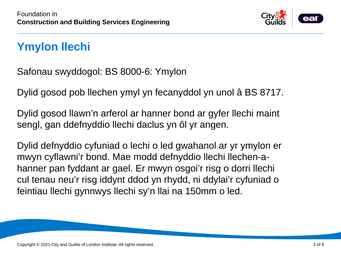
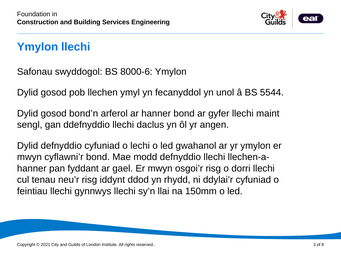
8717: 8717 -> 5544 (272, 92)
llawn’n: llawn’n -> bond’n (84, 113)
